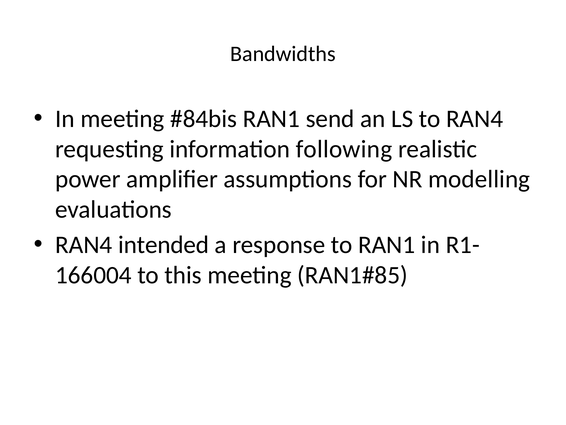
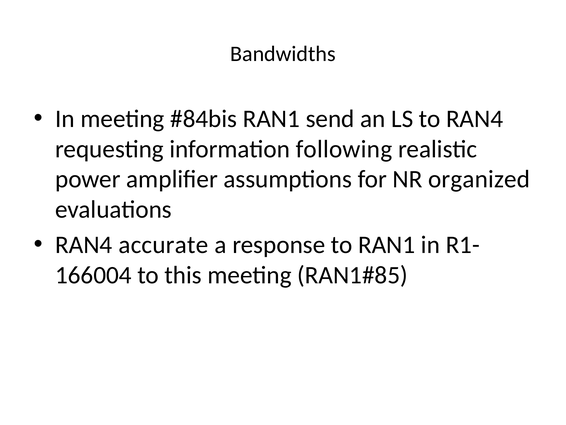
modelling: modelling -> organized (479, 179)
intended: intended -> accurate (163, 245)
